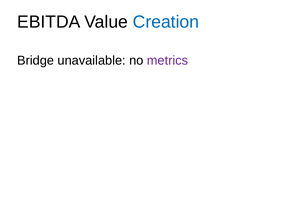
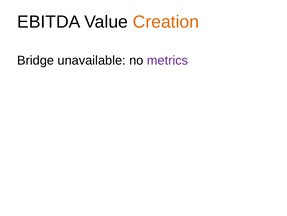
Creation colour: blue -> orange (166, 22)
